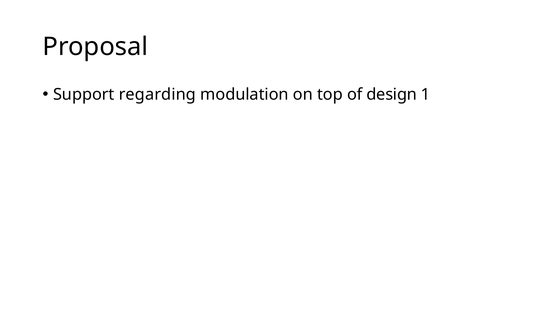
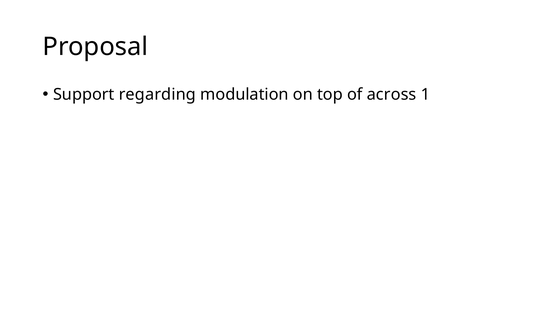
design: design -> across (392, 94)
